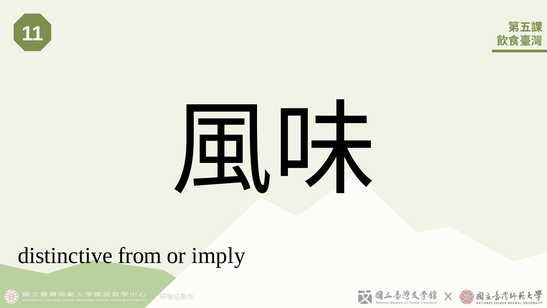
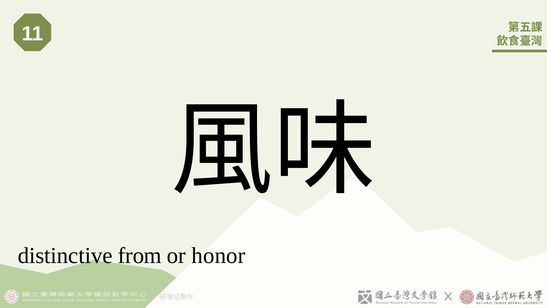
imply: imply -> honor (218, 255)
